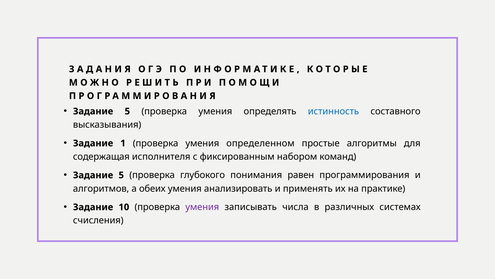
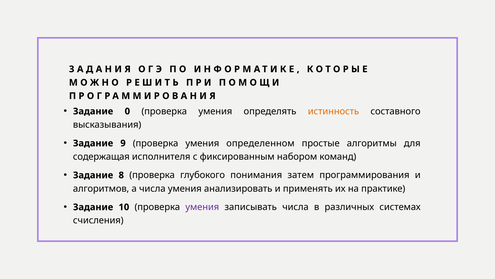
5: 5 -> 0 (127, 111)
истинность colour: blue -> orange (333, 111)
1: 1 -> 9 (123, 143)
5: 5 -> 8 (121, 175)
равен: равен -> затем (301, 175)
а обеих: обеих -> числа (152, 188)
